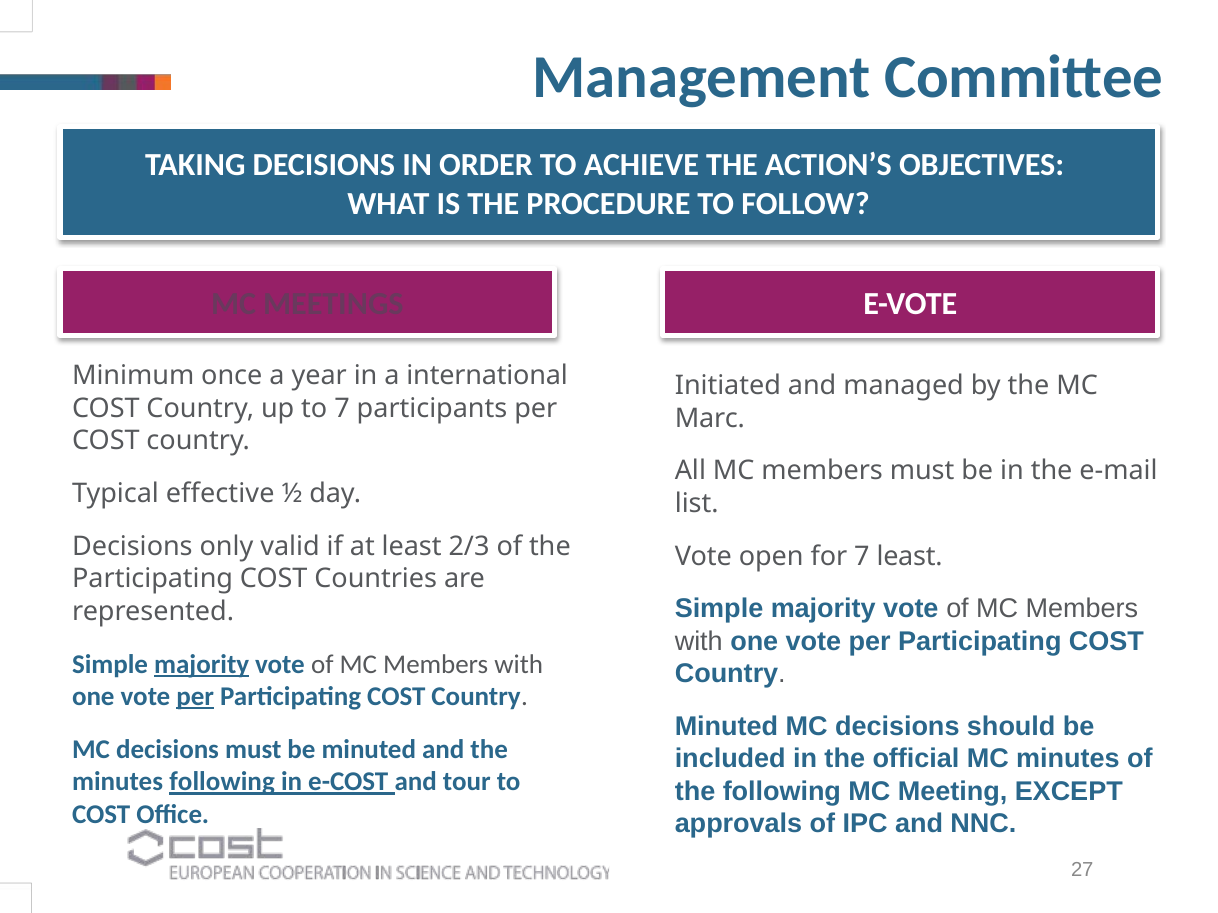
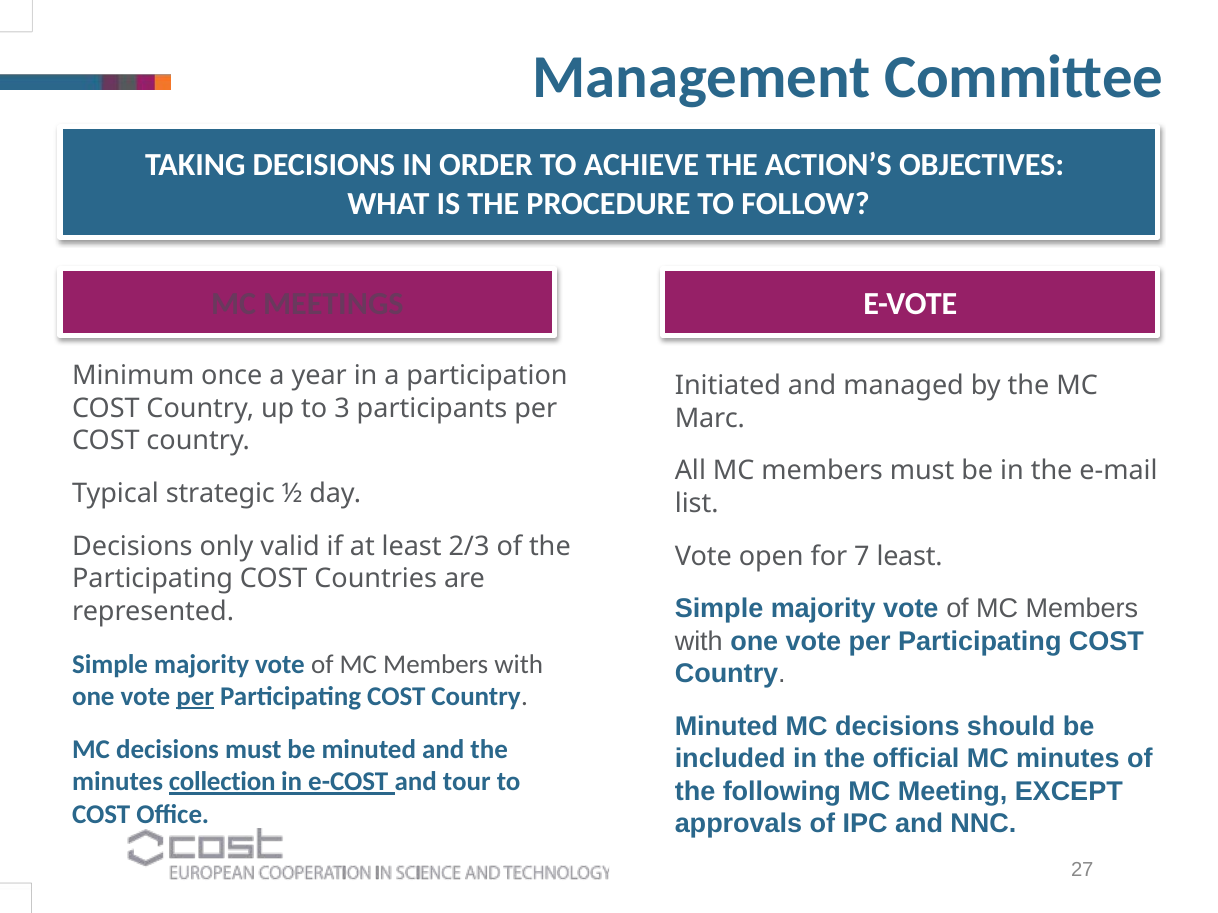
international: international -> participation (487, 376)
to 7: 7 -> 3 (342, 409)
effective: effective -> strategic (220, 494)
majority underline: present -> none (202, 665)
minutes following: following -> collection (222, 782)
